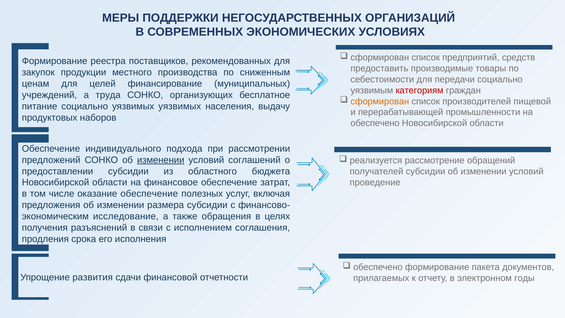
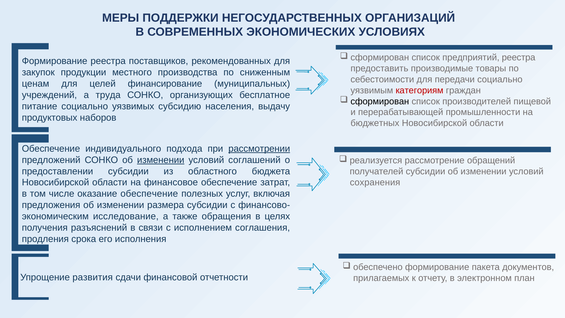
предприятий средств: средств -> реестра (519, 57)
сформирован colour: orange -> black (380, 101)
уязвимых уязвимых: уязвимых -> субсидию (180, 106)
обеспечено: обеспечено -> бюджетных (375, 123)
рассмотрении underline: none -> present (259, 149)
проведение: проведение -> сохранения (375, 182)
годы: годы -> план (524, 278)
